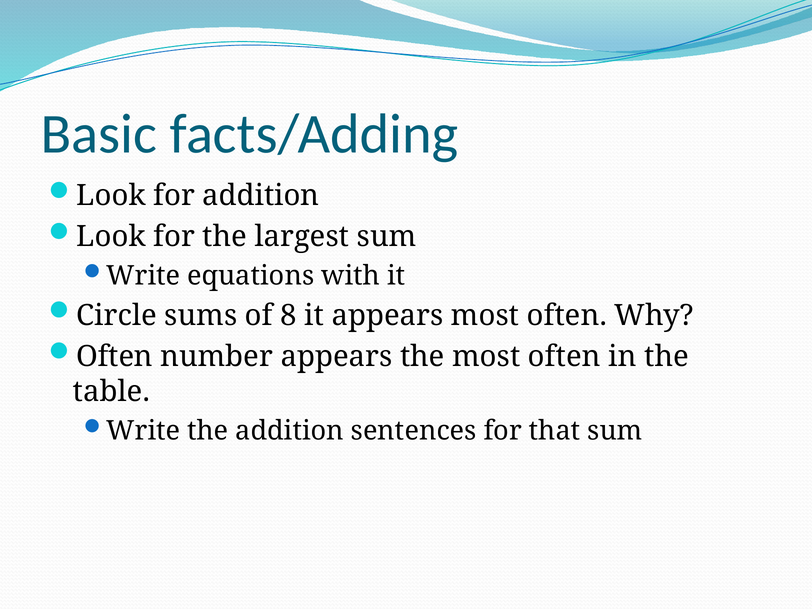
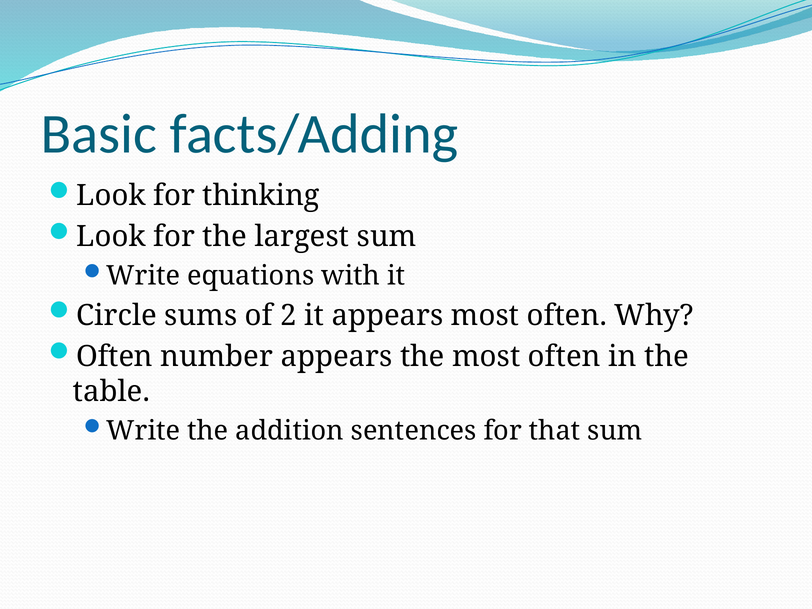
for addition: addition -> thinking (261, 196)
8: 8 -> 2 (288, 315)
